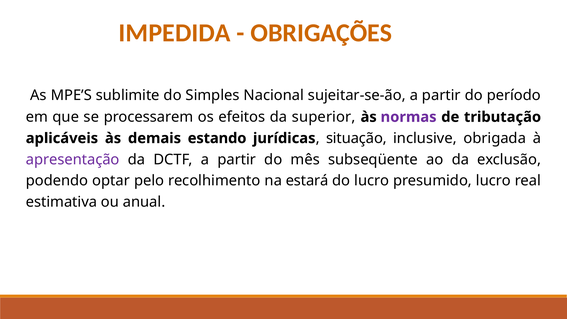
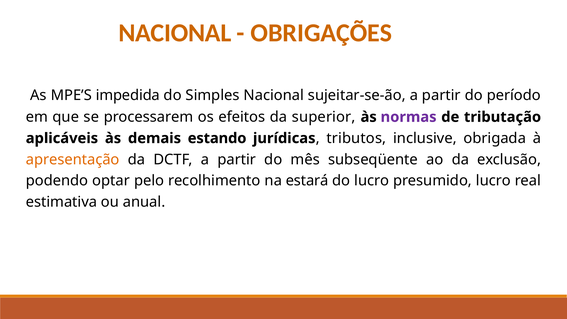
IMPEDIDA: IMPEDIDA -> NACIONAL (175, 33)
sublimite: sublimite -> impedida (128, 95)
situação: situação -> tributos (356, 138)
apresentação colour: purple -> orange (73, 159)
